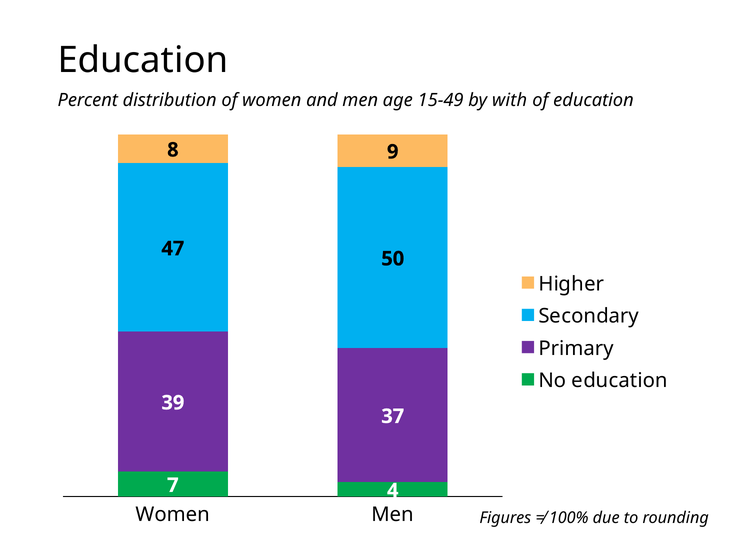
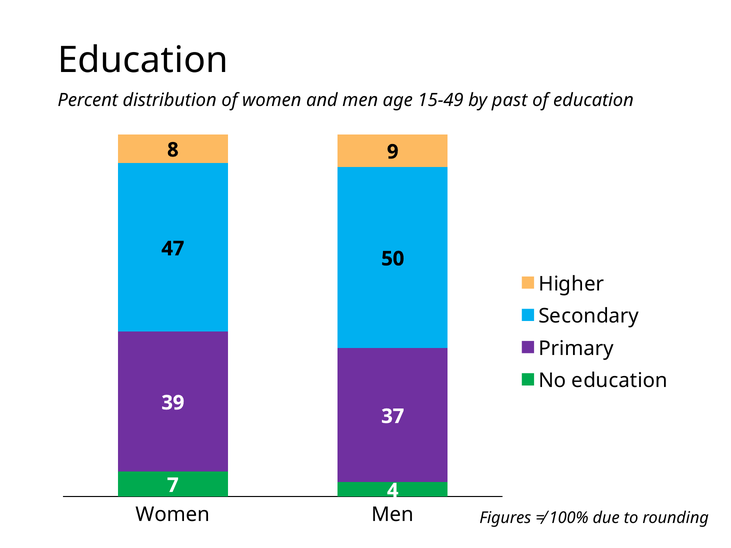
with: with -> past (510, 100)
